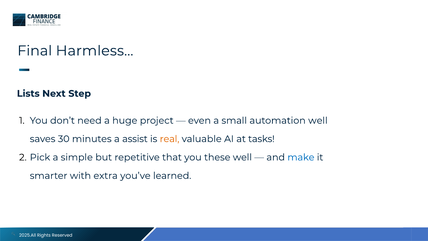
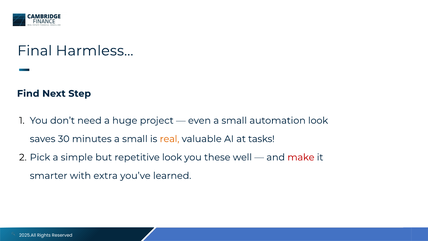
Lists: Lists -> Find (28, 94)
automation well: well -> look (318, 120)
minutes a assist: assist -> small (135, 139)
repetitive that: that -> look (172, 157)
make colour: blue -> red (301, 157)
